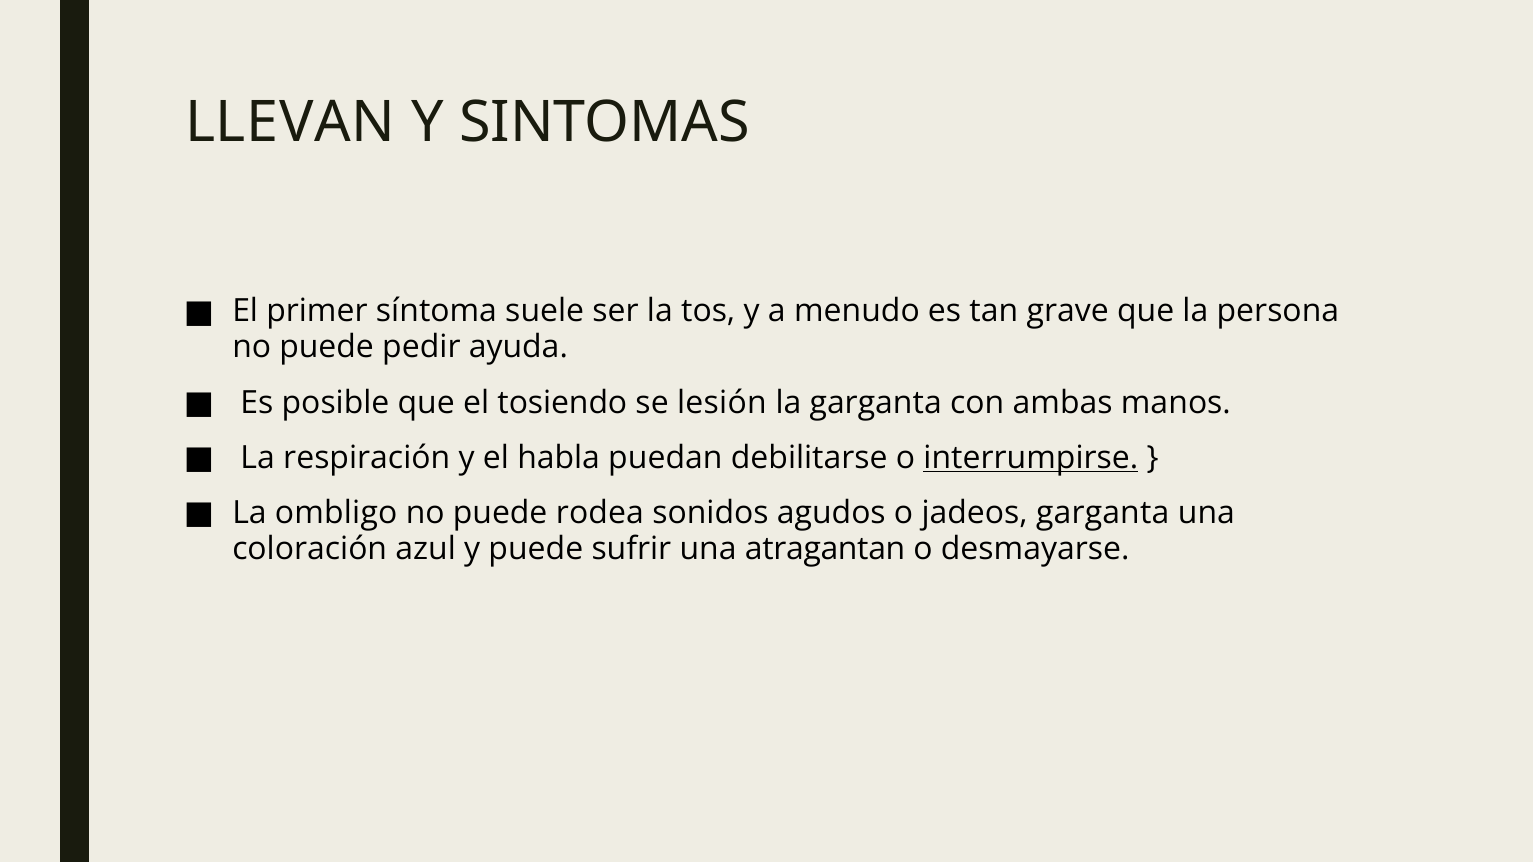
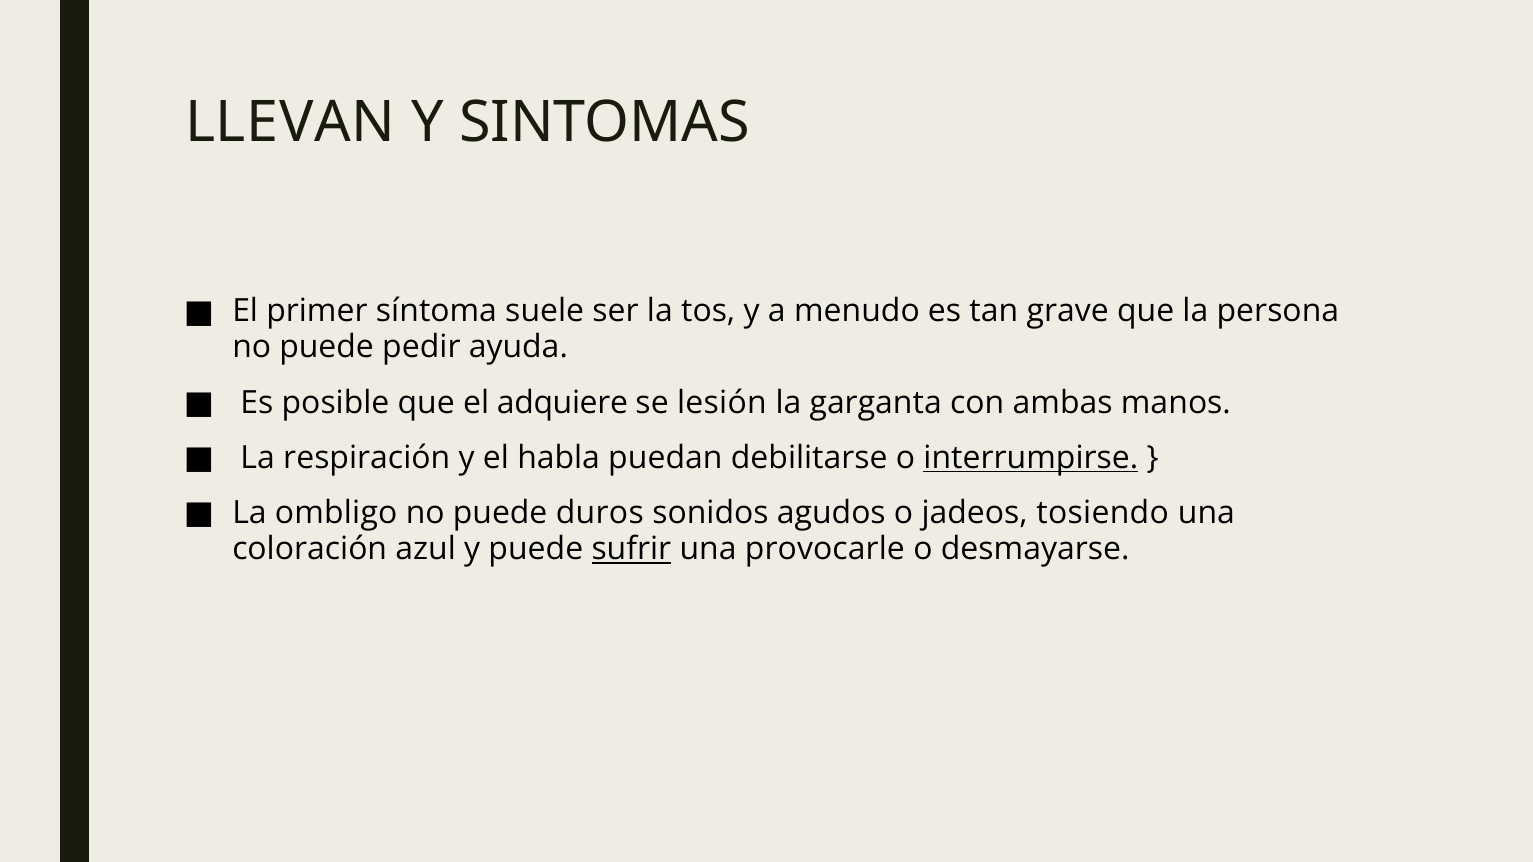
tosiendo: tosiendo -> adquiere (562, 403)
rodea: rodea -> duros (600, 513)
jadeos garganta: garganta -> tosiendo (1103, 513)
sufrir underline: none -> present (631, 549)
atragantan: atragantan -> provocarle (825, 549)
